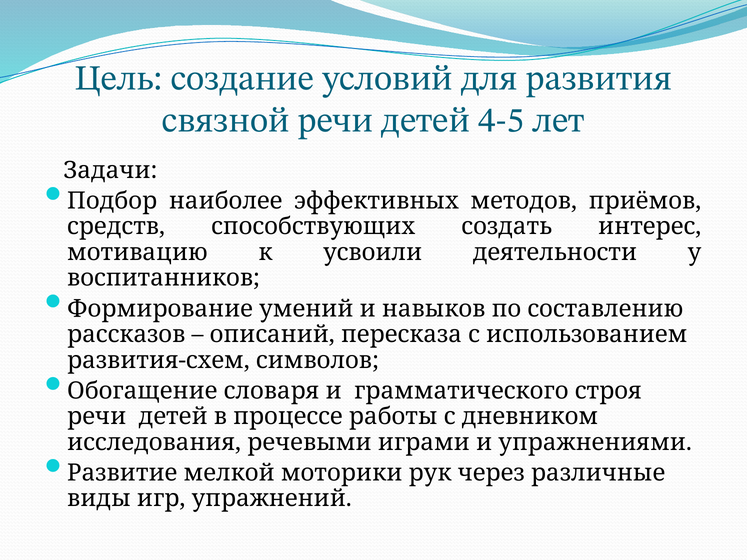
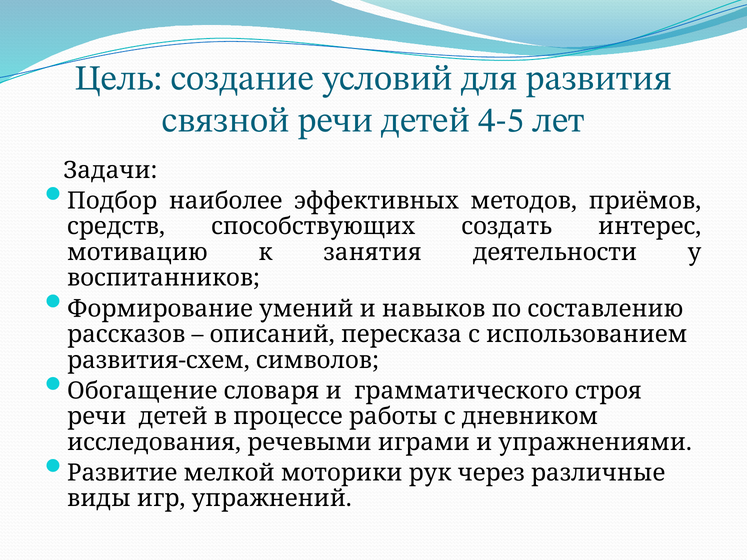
усвоили: усвоили -> занятия (373, 252)
